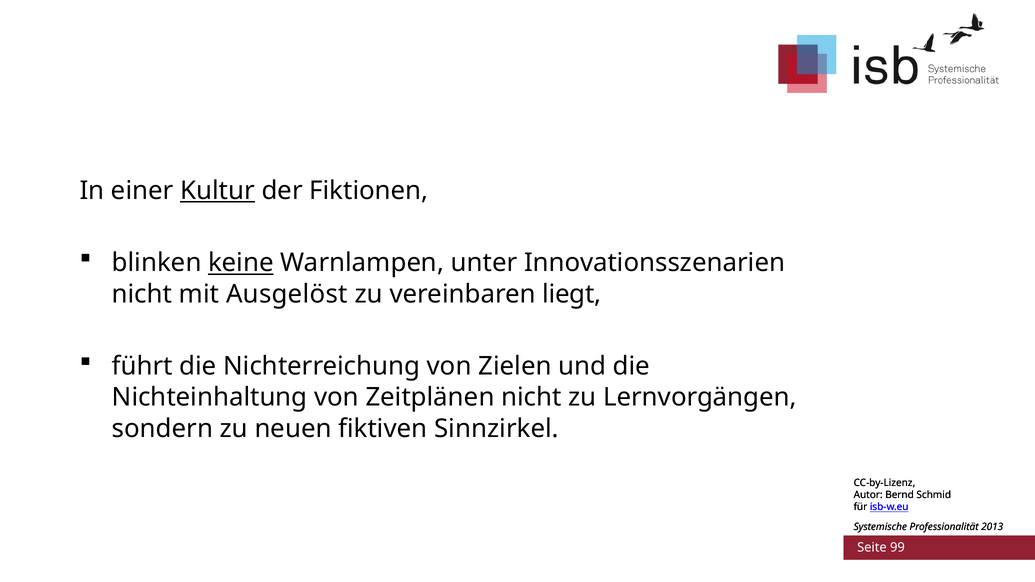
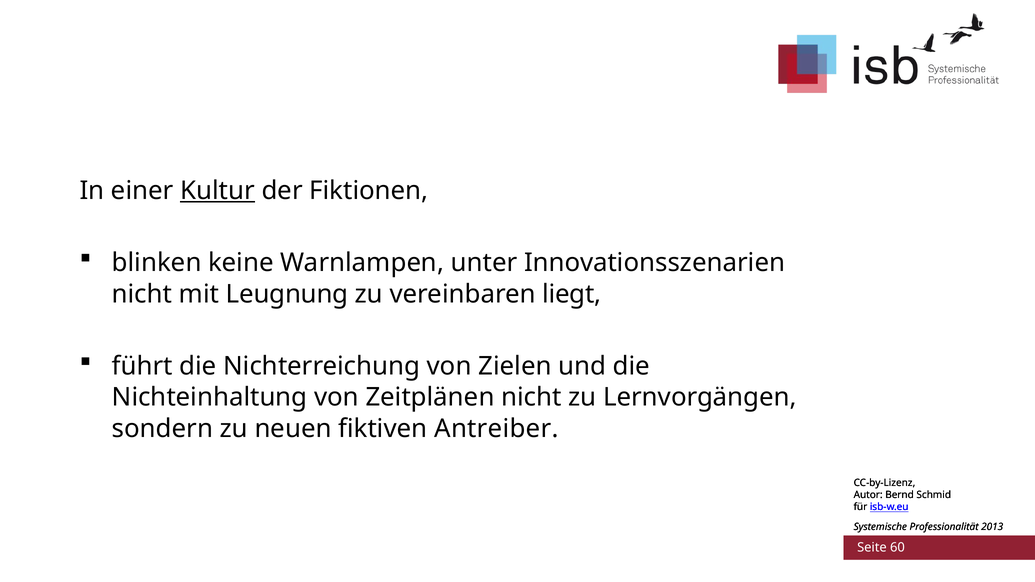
keine underline: present -> none (241, 263)
Ausgelöst: Ausgelöst -> Leugnung (287, 294)
Sinnzirkel: Sinnzirkel -> Antreiber (496, 429)
99: 99 -> 60 (897, 548)
